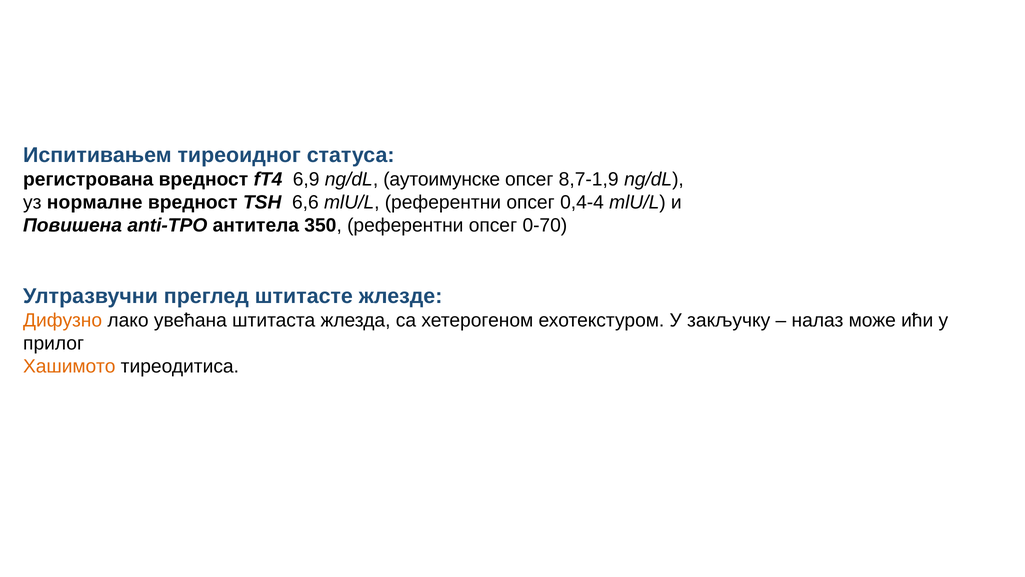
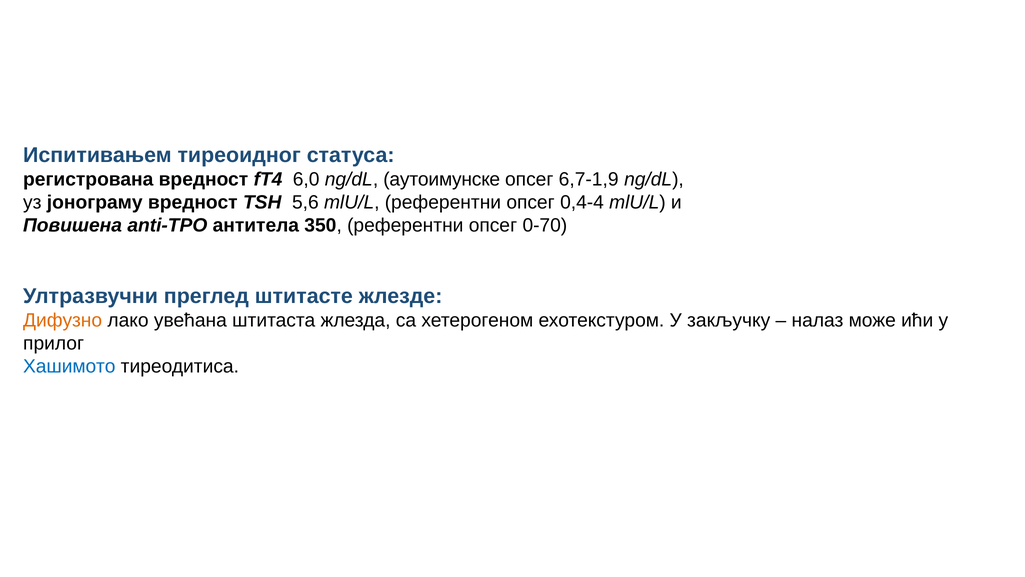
6,9: 6,9 -> 6,0 (306, 179)
8,7-1,9: 8,7-1,9 -> 6,7-1,9 (589, 179)
нормалне: нормалне -> јонограму (95, 202)
6,6: 6,6 -> 5,6 (305, 202)
Хашимото colour: orange -> blue (69, 366)
